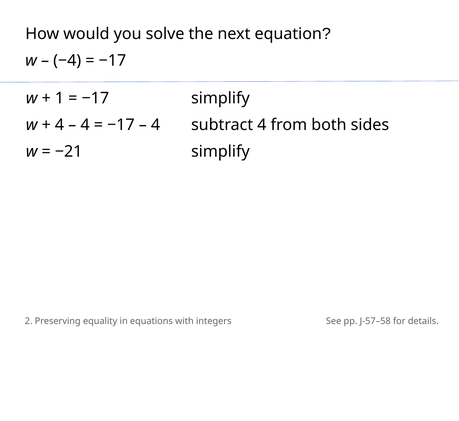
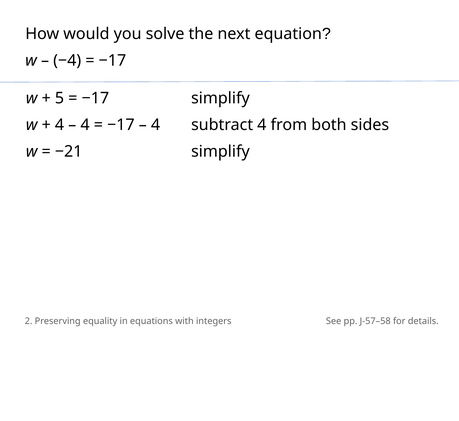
1: 1 -> 5 (60, 98)
